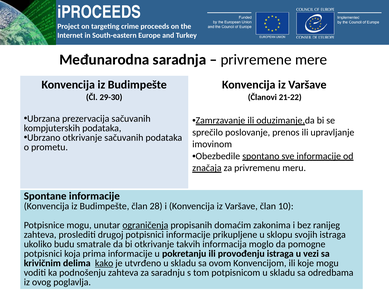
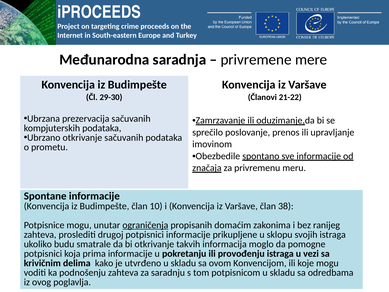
28: 28 -> 10 (156, 206)
10: 10 -> 38 (286, 206)
kako underline: present -> none (104, 263)
